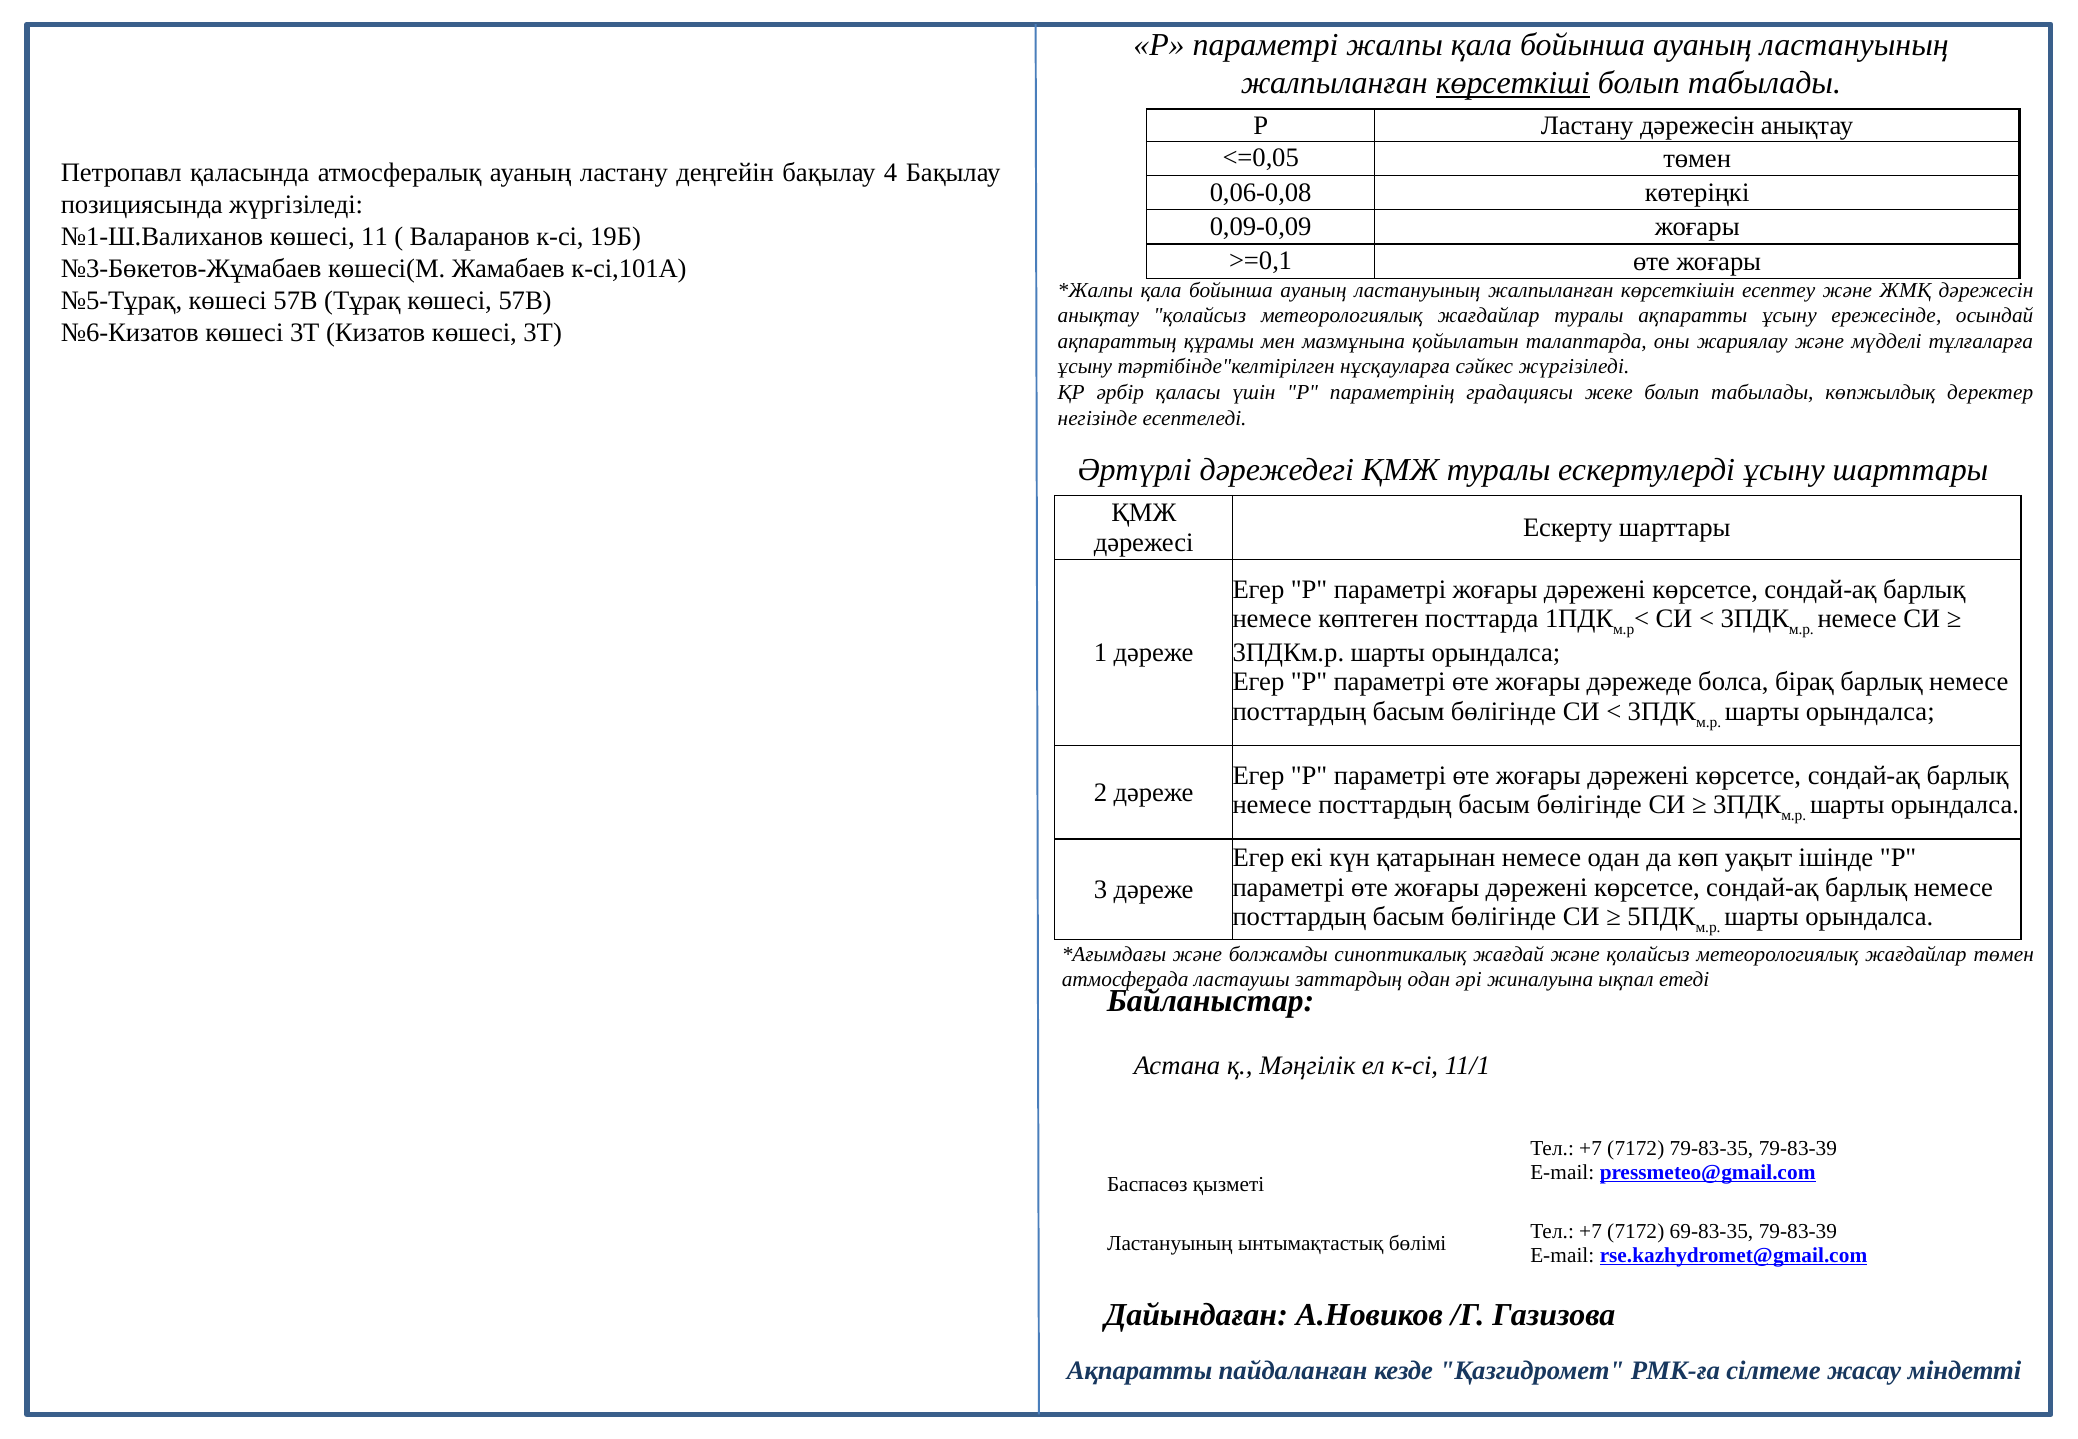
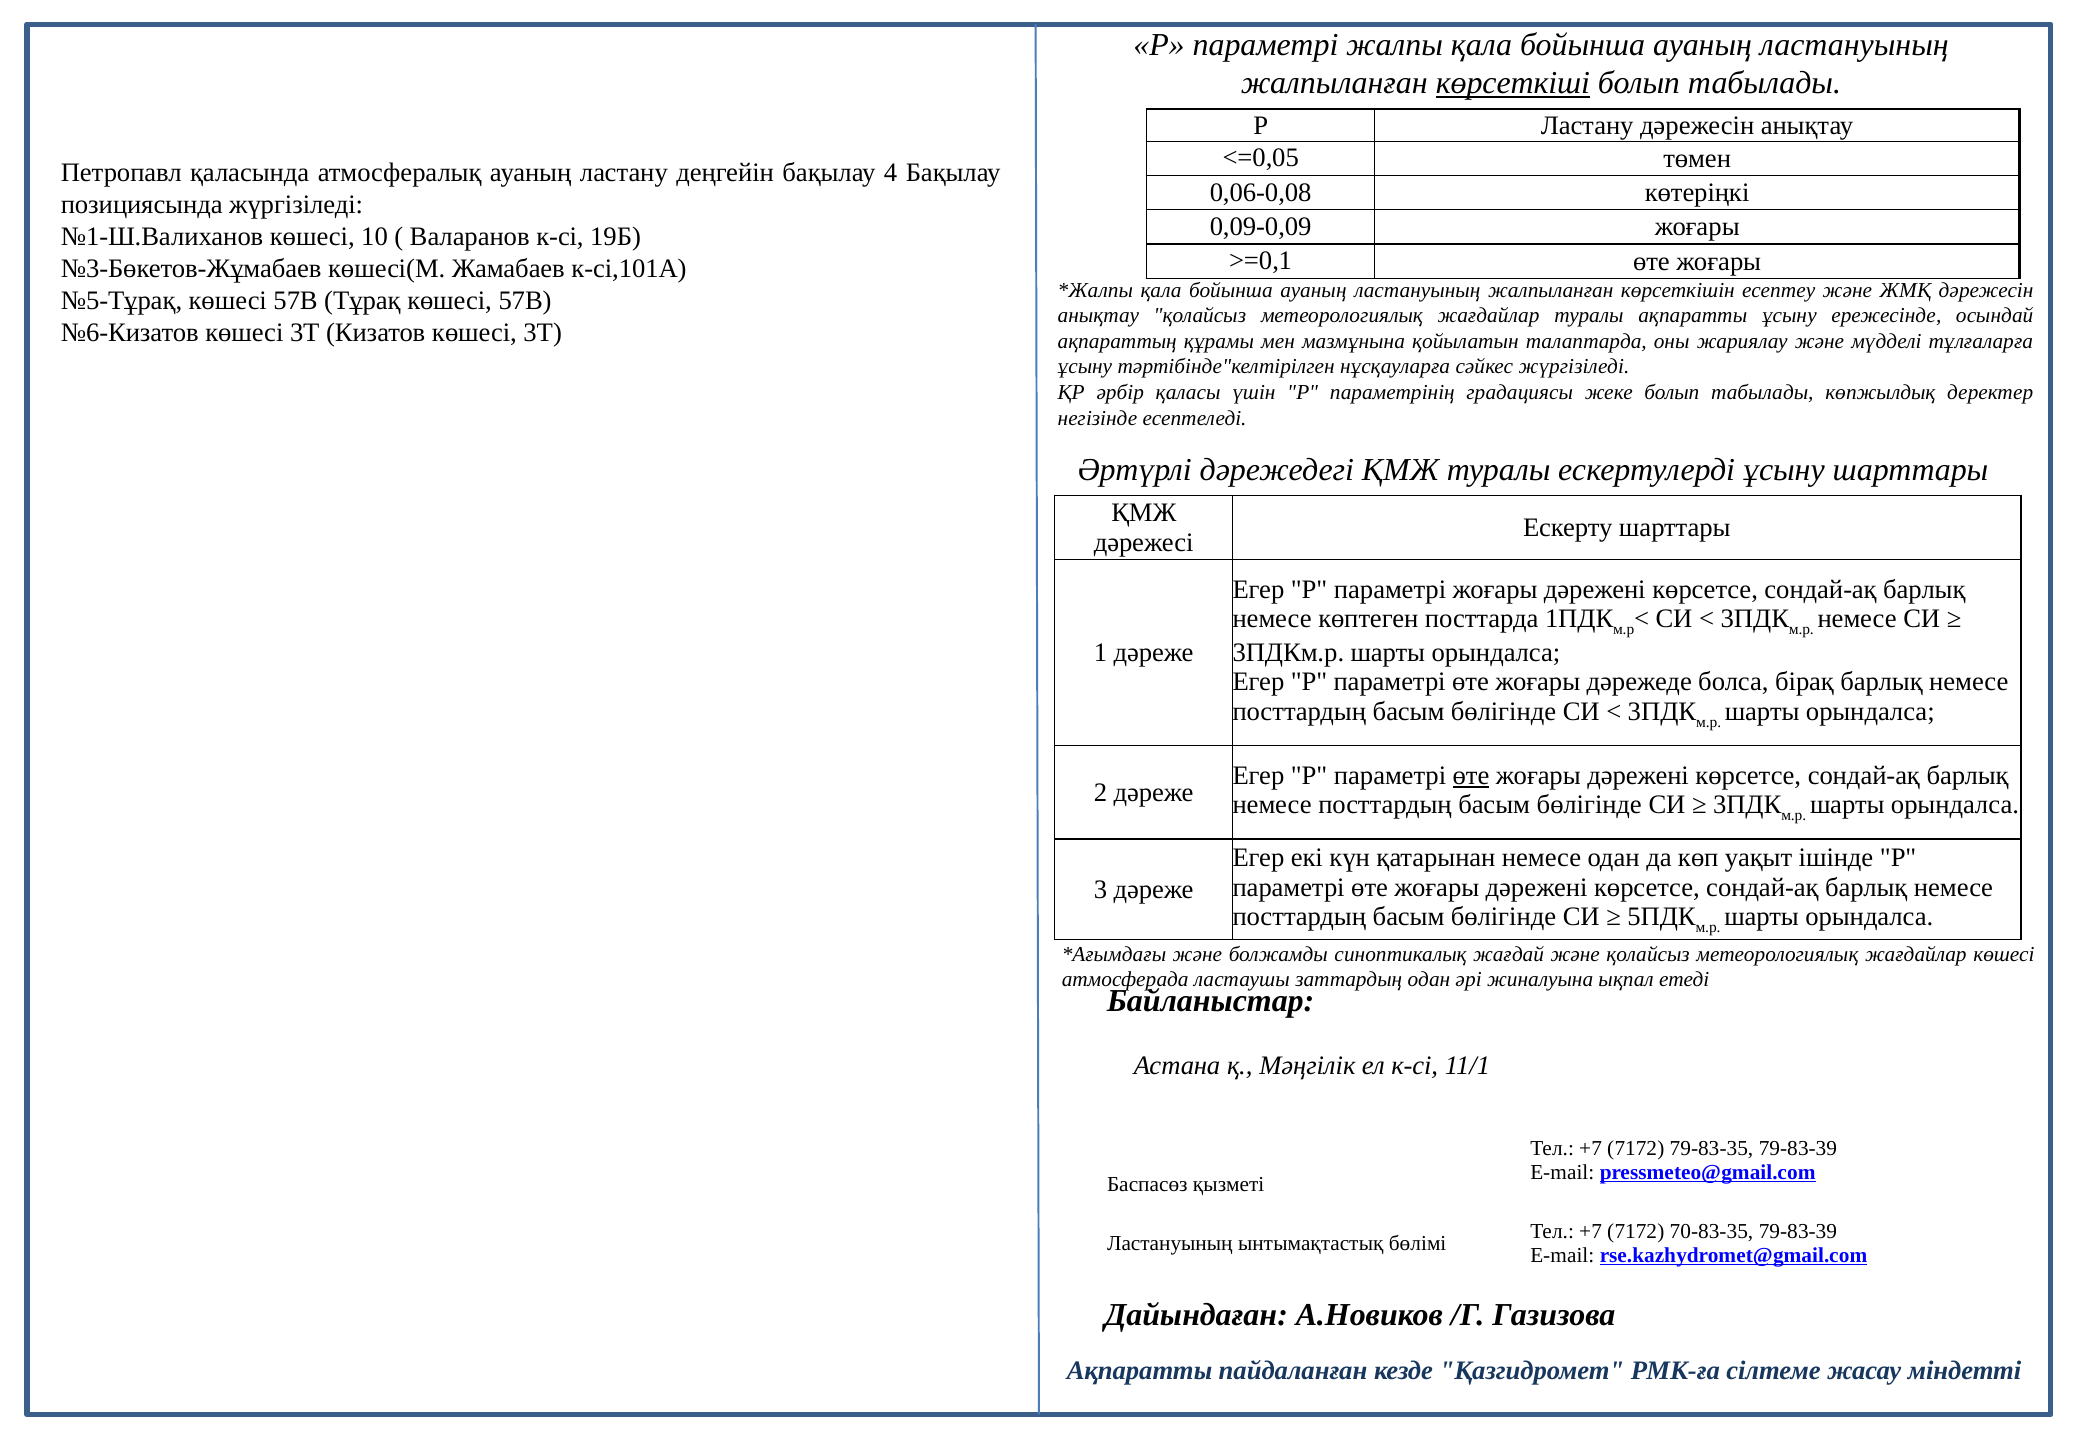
11: 11 -> 10 (375, 237)
өте underline: none -> present (1471, 775)
жағдайлар төмен: төмен -> көшесі (2004, 954)
69-83-35: 69-83-35 -> 70-83-35 (1711, 1232)
